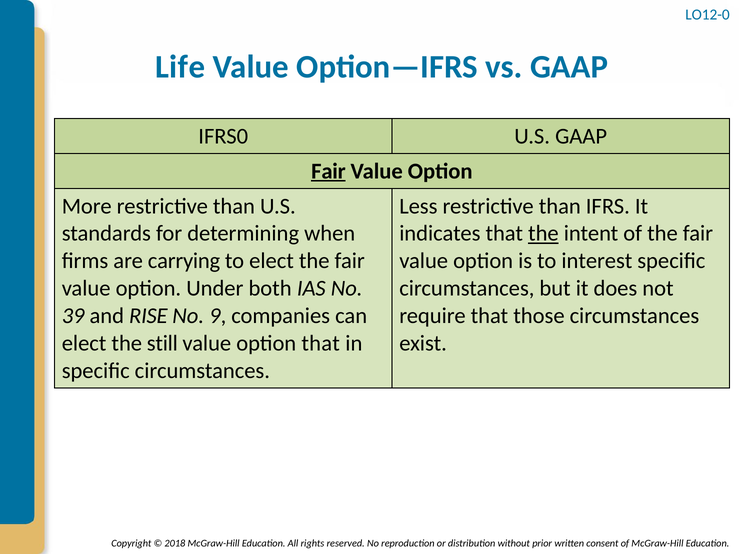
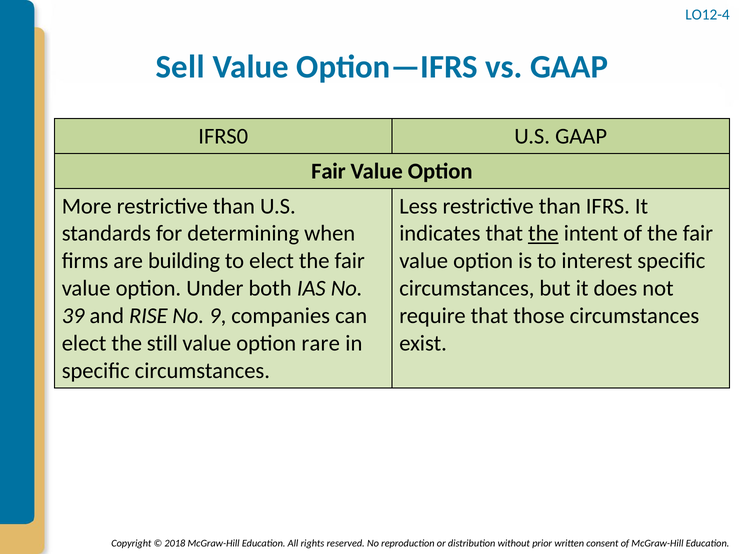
LO12-0: LO12-0 -> LO12-4 (708, 15)
Life: Life -> Sell (180, 67)
Fair underline: present -> none (328, 171)
carrying: carrying -> building (184, 261)
option that: that -> rare (321, 343)
